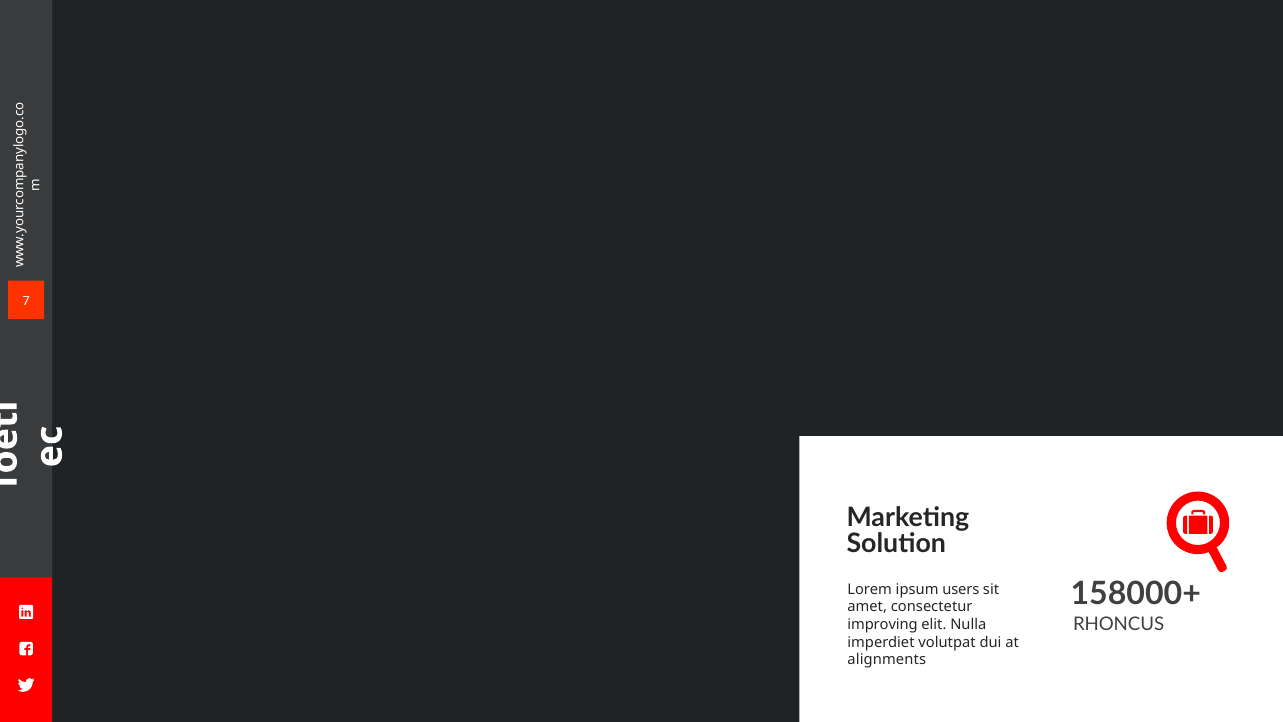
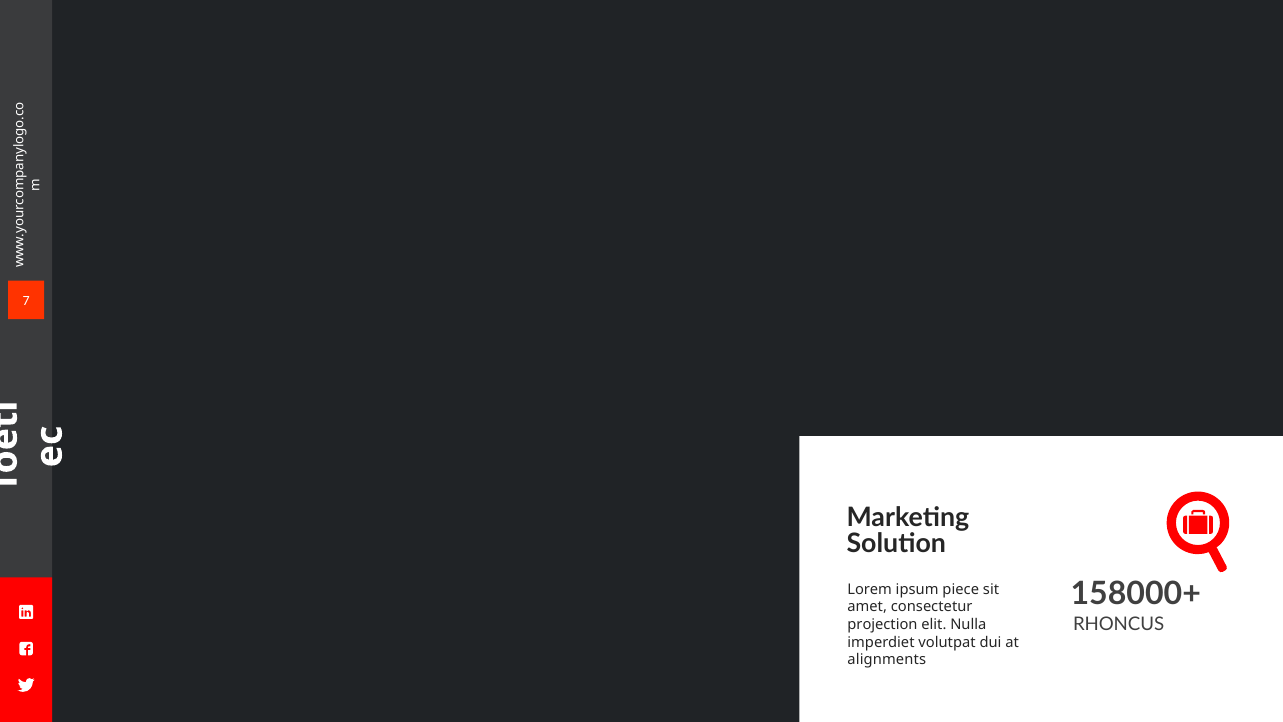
users: users -> piece (961, 589)
improving: improving -> projection (882, 624)
